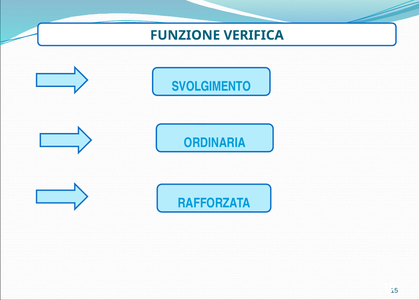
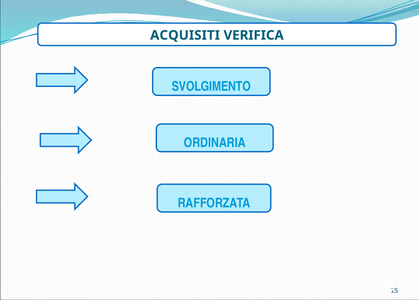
FUNZIONE: FUNZIONE -> ACQUISITI (185, 35)
